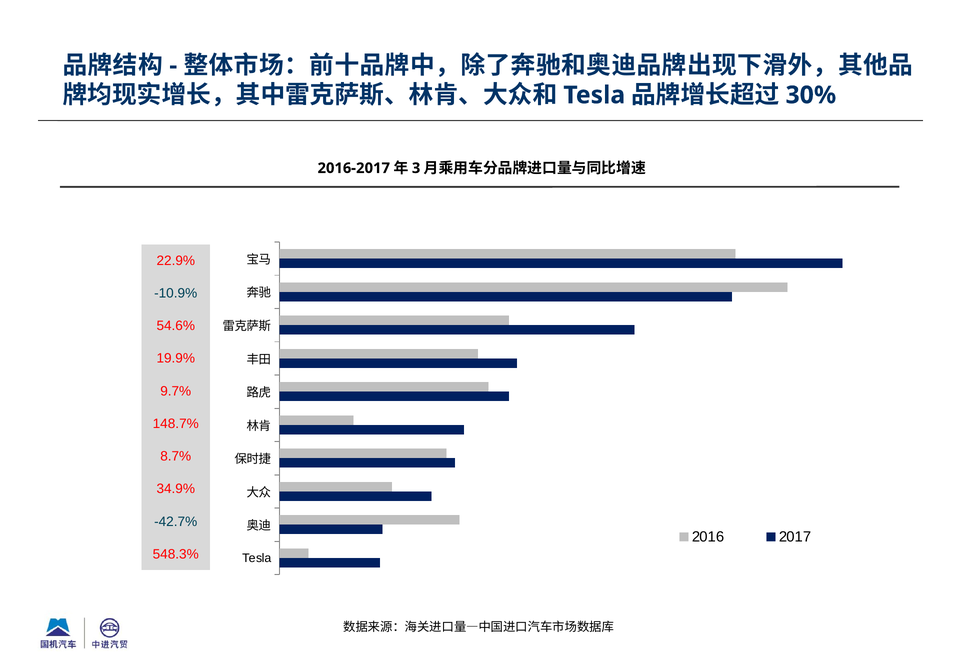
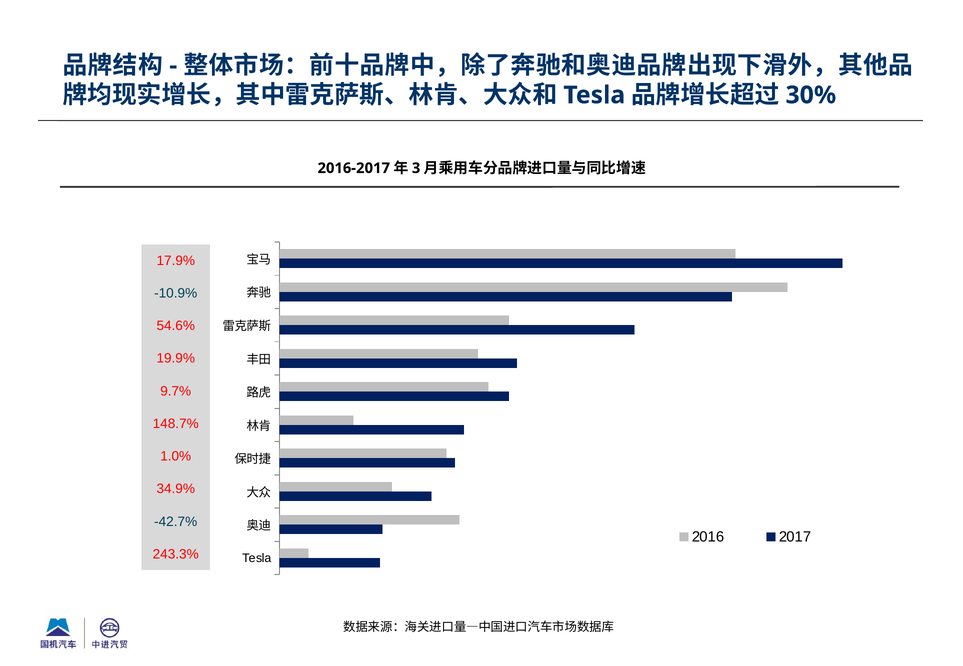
22.9%: 22.9% -> 17.9% (176, 261)
8.7%: 8.7% -> 1.0% (176, 457)
548.3%: 548.3% -> 243.3% (176, 555)
